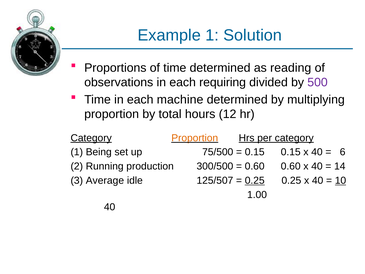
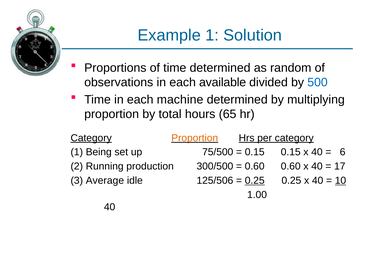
reading: reading -> random (291, 68)
requiring: requiring -> available (223, 82)
500 colour: purple -> blue (318, 82)
12: 12 -> 65 (228, 114)
14: 14 -> 17 (340, 166)
125/507: 125/507 -> 125/506 (215, 180)
